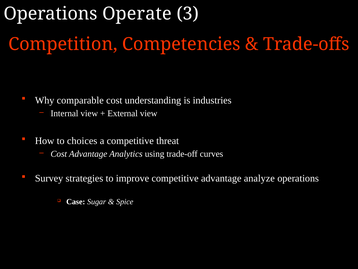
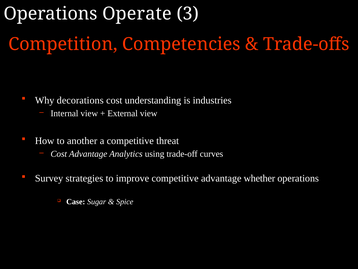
comparable: comparable -> decorations (80, 100)
choices: choices -> another (82, 140)
analyze: analyze -> whether (259, 178)
